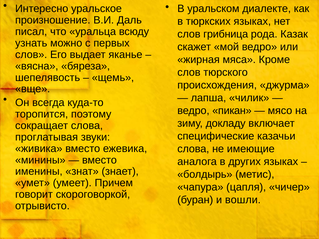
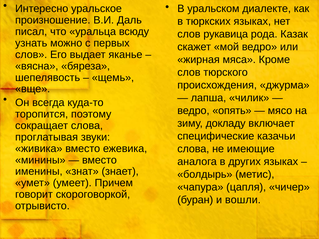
грибница: грибница -> рукавица (226, 34)
пикан: пикан -> опять (232, 111)
